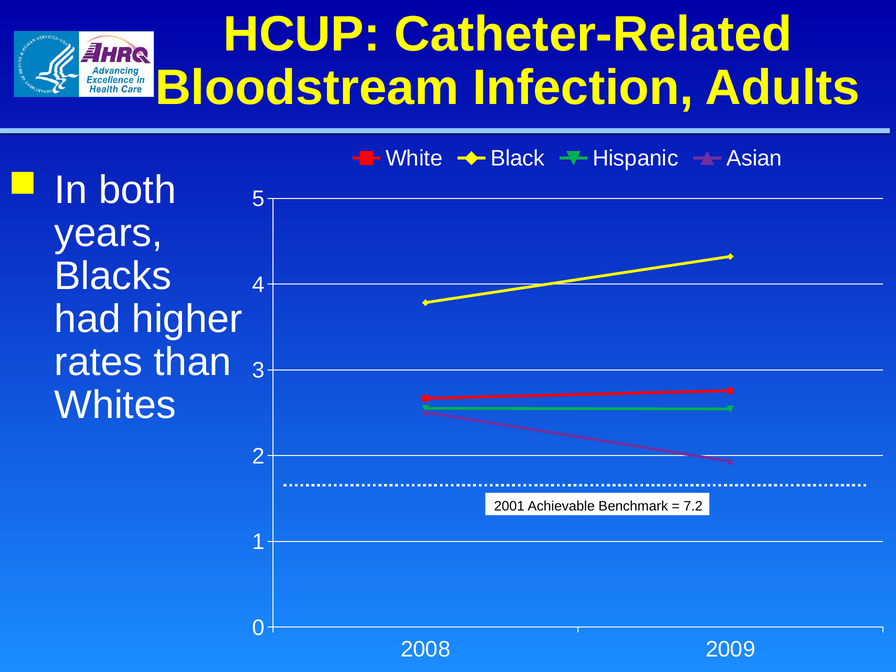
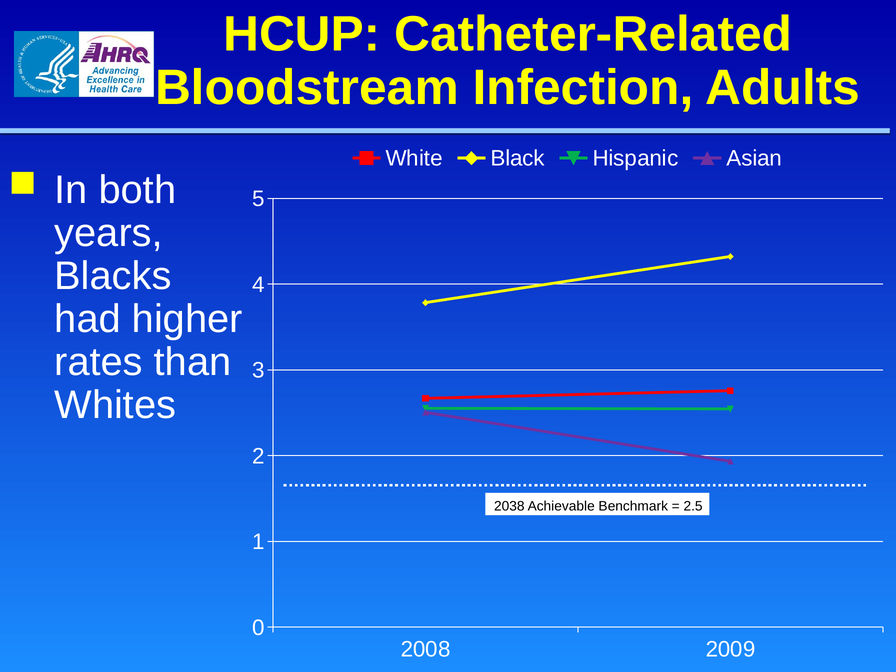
2001: 2001 -> 2038 (509, 506)
7.2: 7.2 -> 2.5 (693, 506)
